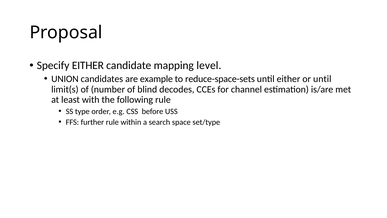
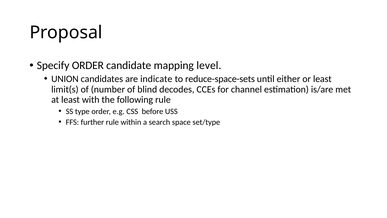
Specify EITHER: EITHER -> ORDER (88, 65)
example: example -> indicate (156, 79)
or until: until -> least (322, 79)
